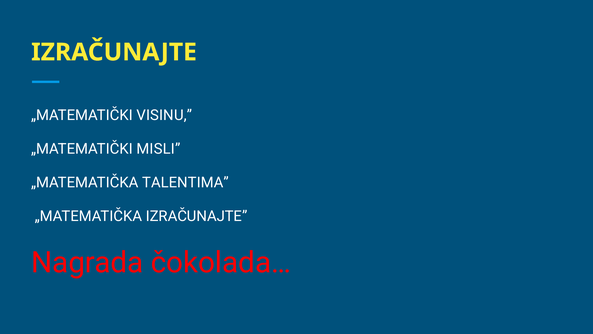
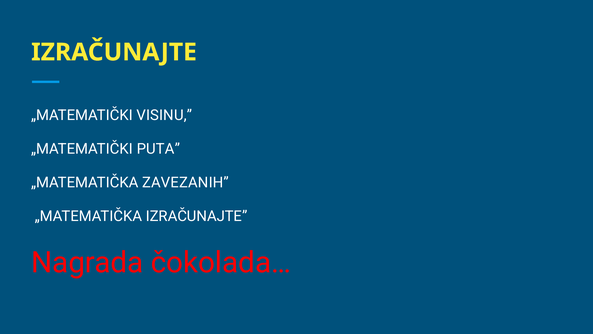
MISLI: MISLI -> PUTA (158, 149)
TALENTIMA: TALENTIMA -> ZAVEZANIH (185, 182)
